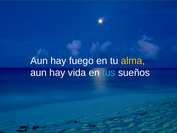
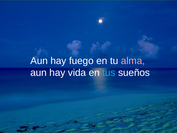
alma colour: yellow -> pink (133, 61)
